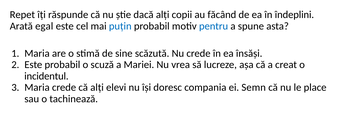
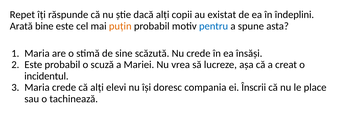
făcând: făcând -> existat (222, 15)
egal: egal -> bine (44, 26)
puțin colour: blue -> orange (120, 26)
Semn: Semn -> Înscrii (254, 87)
